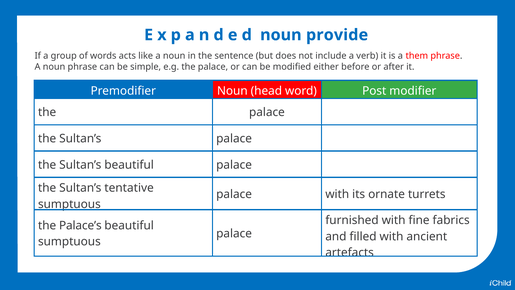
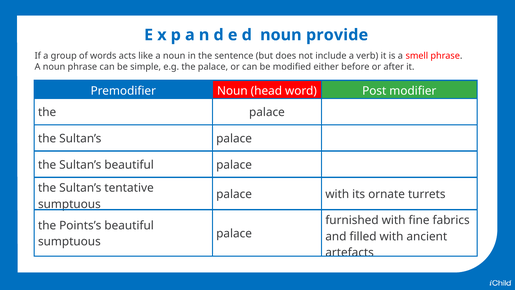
them: them -> smell (417, 56)
Palace’s: Palace’s -> Points’s (80, 225)
